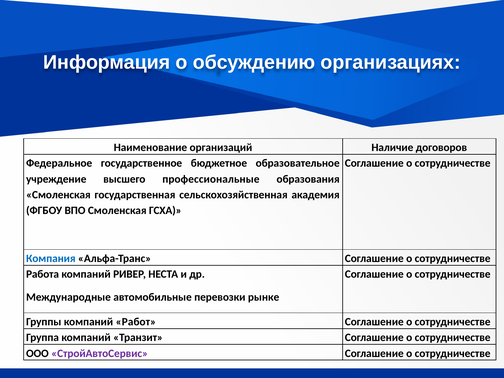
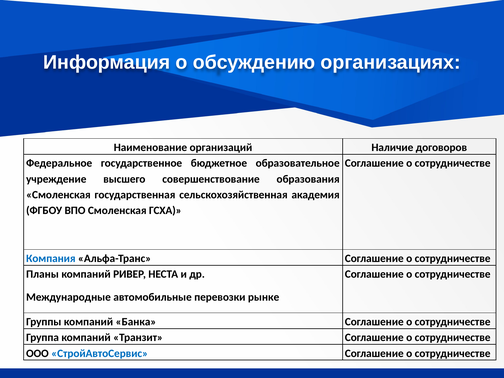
профессиональные: профессиональные -> совершенствование (211, 179)
Работа: Работа -> Планы (42, 274)
Работ: Работ -> Банка (136, 322)
СтройАвтоСервис colour: purple -> blue (100, 353)
